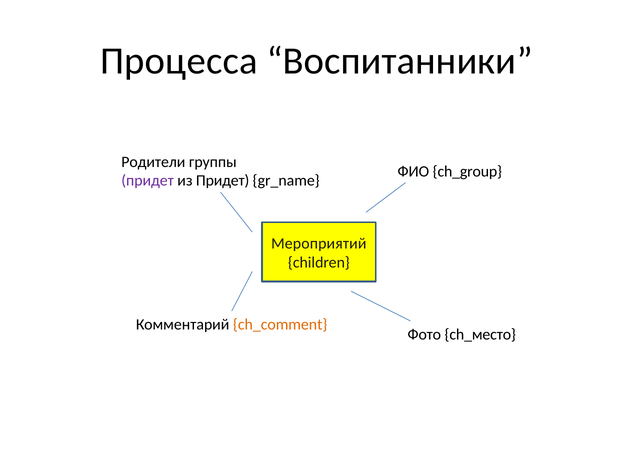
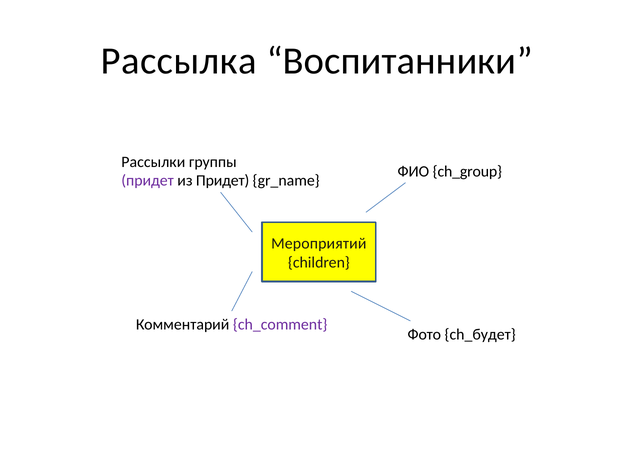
Процесса: Процесса -> Рассылка (179, 61)
Родители: Родители -> Рассылки (153, 162)
ch_comment colour: orange -> purple (280, 325)
ch_место: ch_место -> ch_будет (480, 335)
